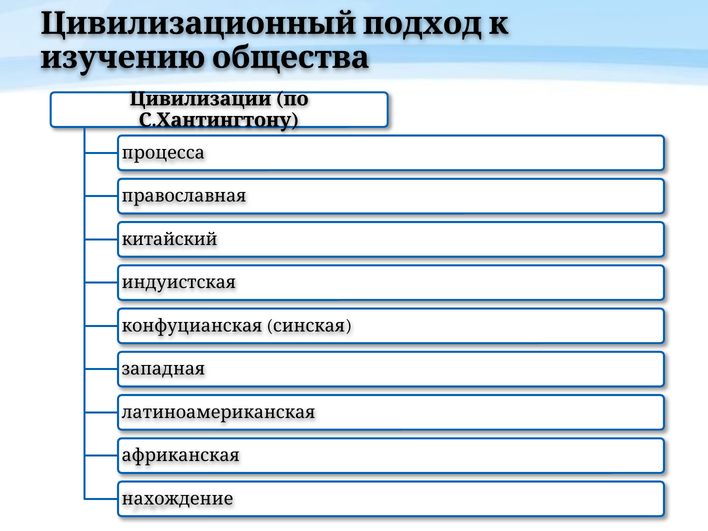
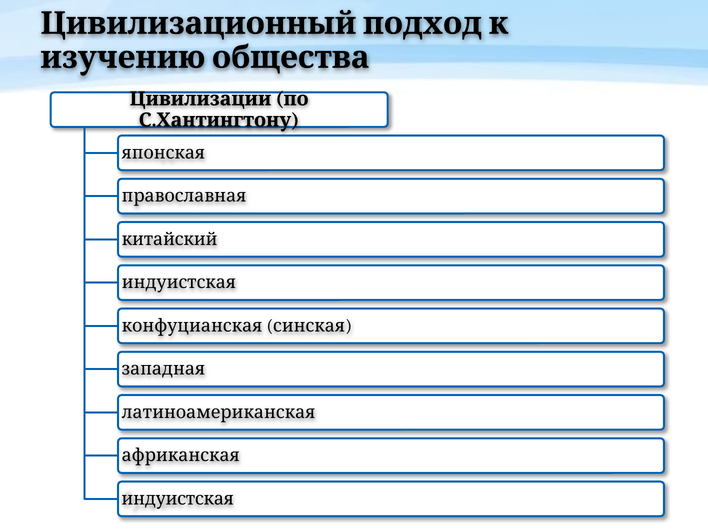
процесса: процесса -> японская (163, 153)
нахождение: нахождение -> индуистская (178, 499)
